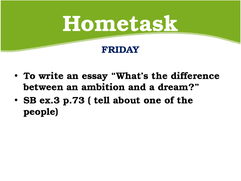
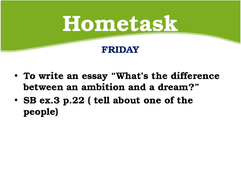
p.73: p.73 -> p.22 (74, 100)
